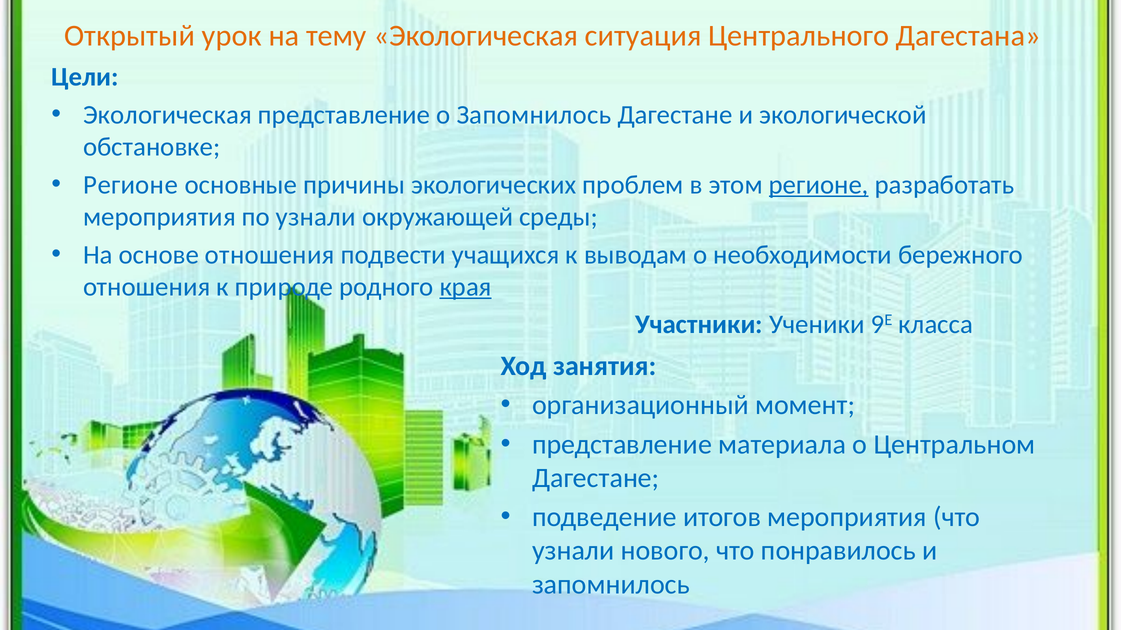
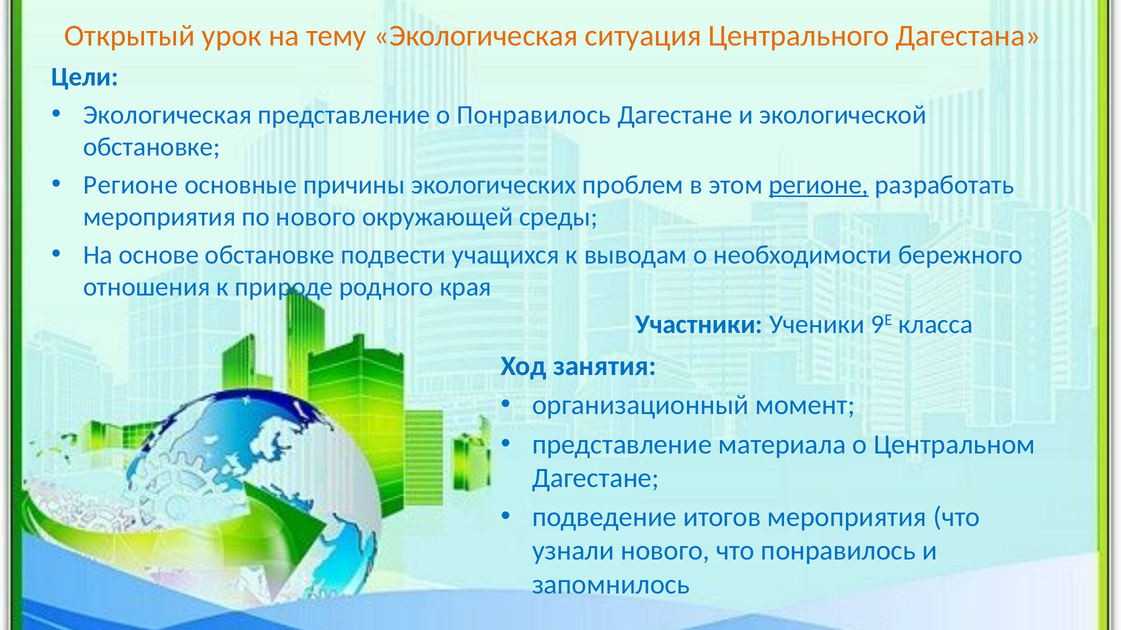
о Запомнилось: Запомнилось -> Понравилось (534, 115)
по узнали: узнали -> нового (316, 217)
основе отношения: отношения -> обстановке (270, 255)
края underline: present -> none (466, 287)
